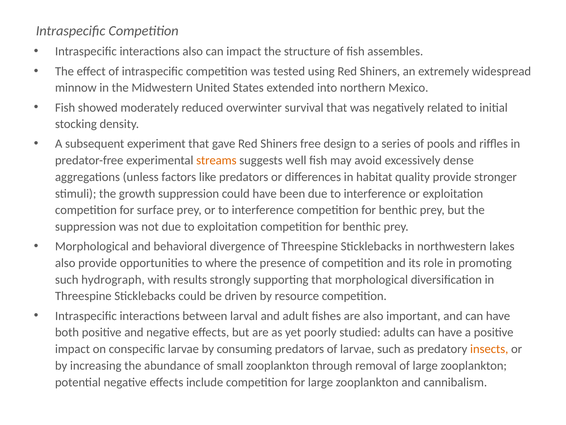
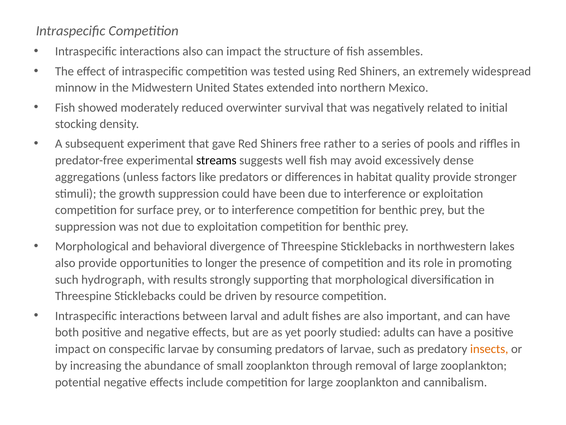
design: design -> rather (340, 144)
streams colour: orange -> black (216, 160)
where: where -> longer (221, 263)
